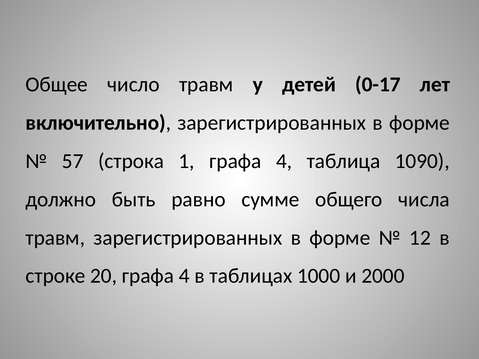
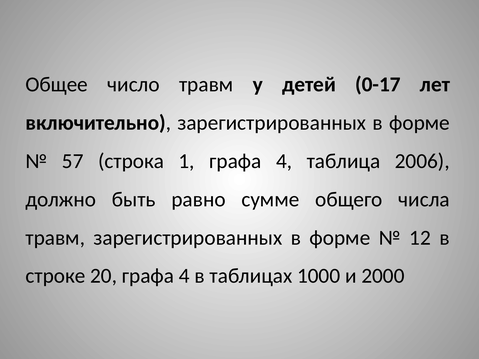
1090: 1090 -> 2006 (422, 161)
